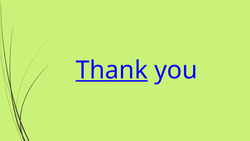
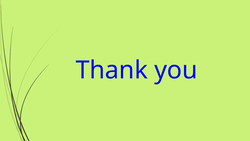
Thank underline: present -> none (112, 70)
